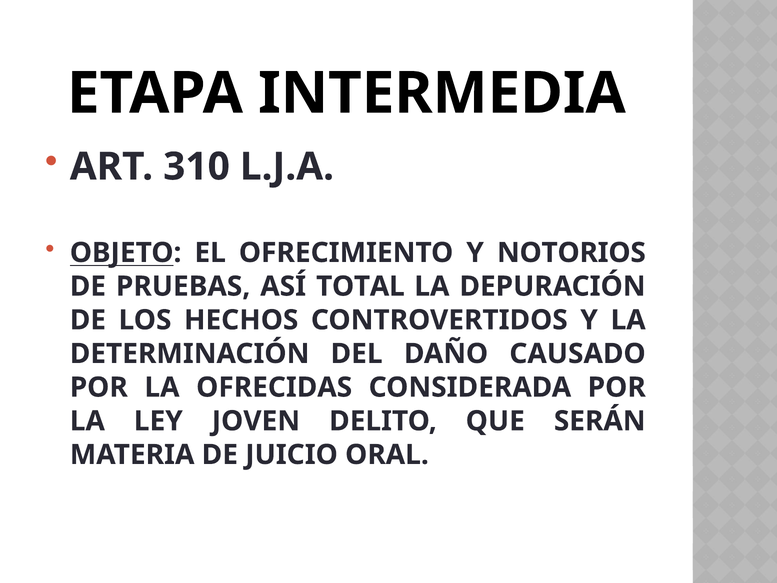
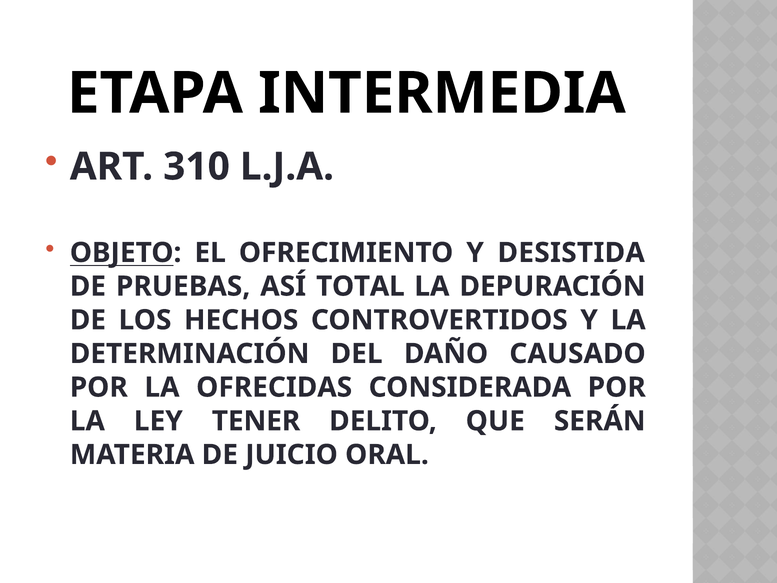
NOTORIOS: NOTORIOS -> DESISTIDA (571, 253)
JOVEN: JOVEN -> TENER (256, 421)
